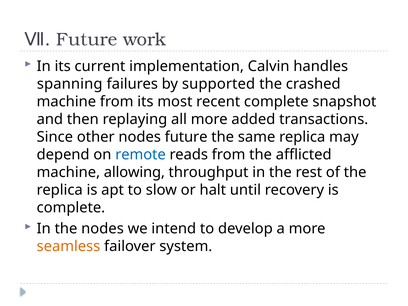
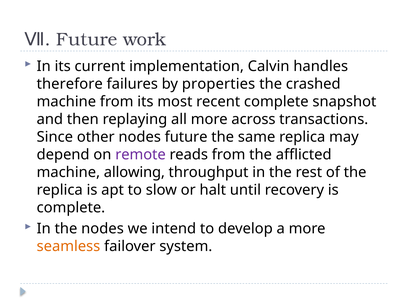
spanning: spanning -> therefore (70, 84)
supported: supported -> properties (219, 84)
added: added -> across (253, 119)
remote colour: blue -> purple (140, 155)
